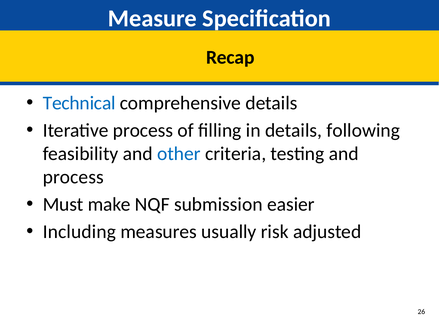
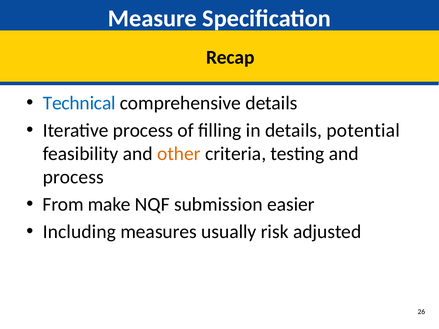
following: following -> potential (363, 130)
other colour: blue -> orange (179, 154)
Must: Must -> From (63, 205)
